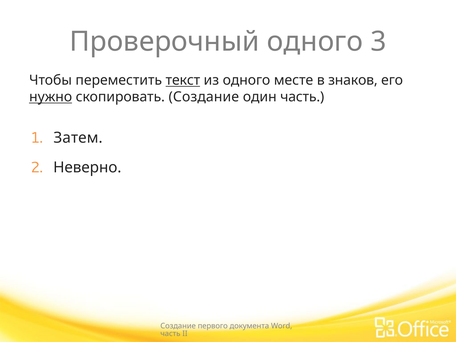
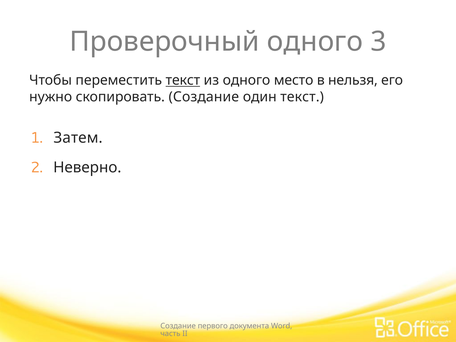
месте: месте -> место (294, 80)
знаков: знаков -> нельзя (353, 80)
нужно underline: present -> none (51, 97)
один часть: часть -> текст (302, 97)
